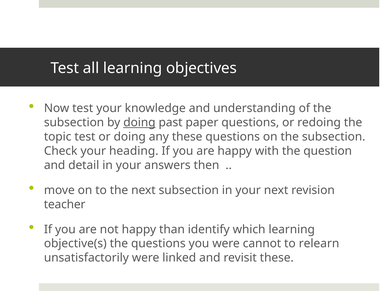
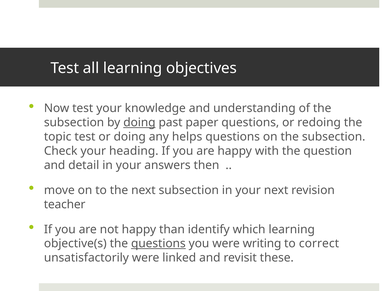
any these: these -> helps (187, 137)
questions underline: none -> present (158, 244)
cannot: cannot -> writing (262, 244)
relearn: relearn -> correct (319, 244)
